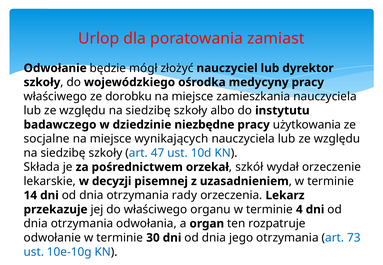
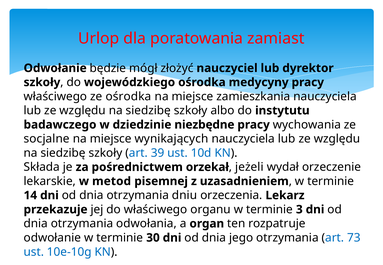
ze dorobku: dorobku -> ośrodka (128, 96)
użytkowania: użytkowania -> wychowania (307, 125)
47: 47 -> 39 (158, 153)
szkół: szkół -> jeżeli (249, 167)
decyzji: decyzji -> metod (112, 181)
rady: rady -> dniu (185, 195)
4: 4 -> 3 (299, 210)
